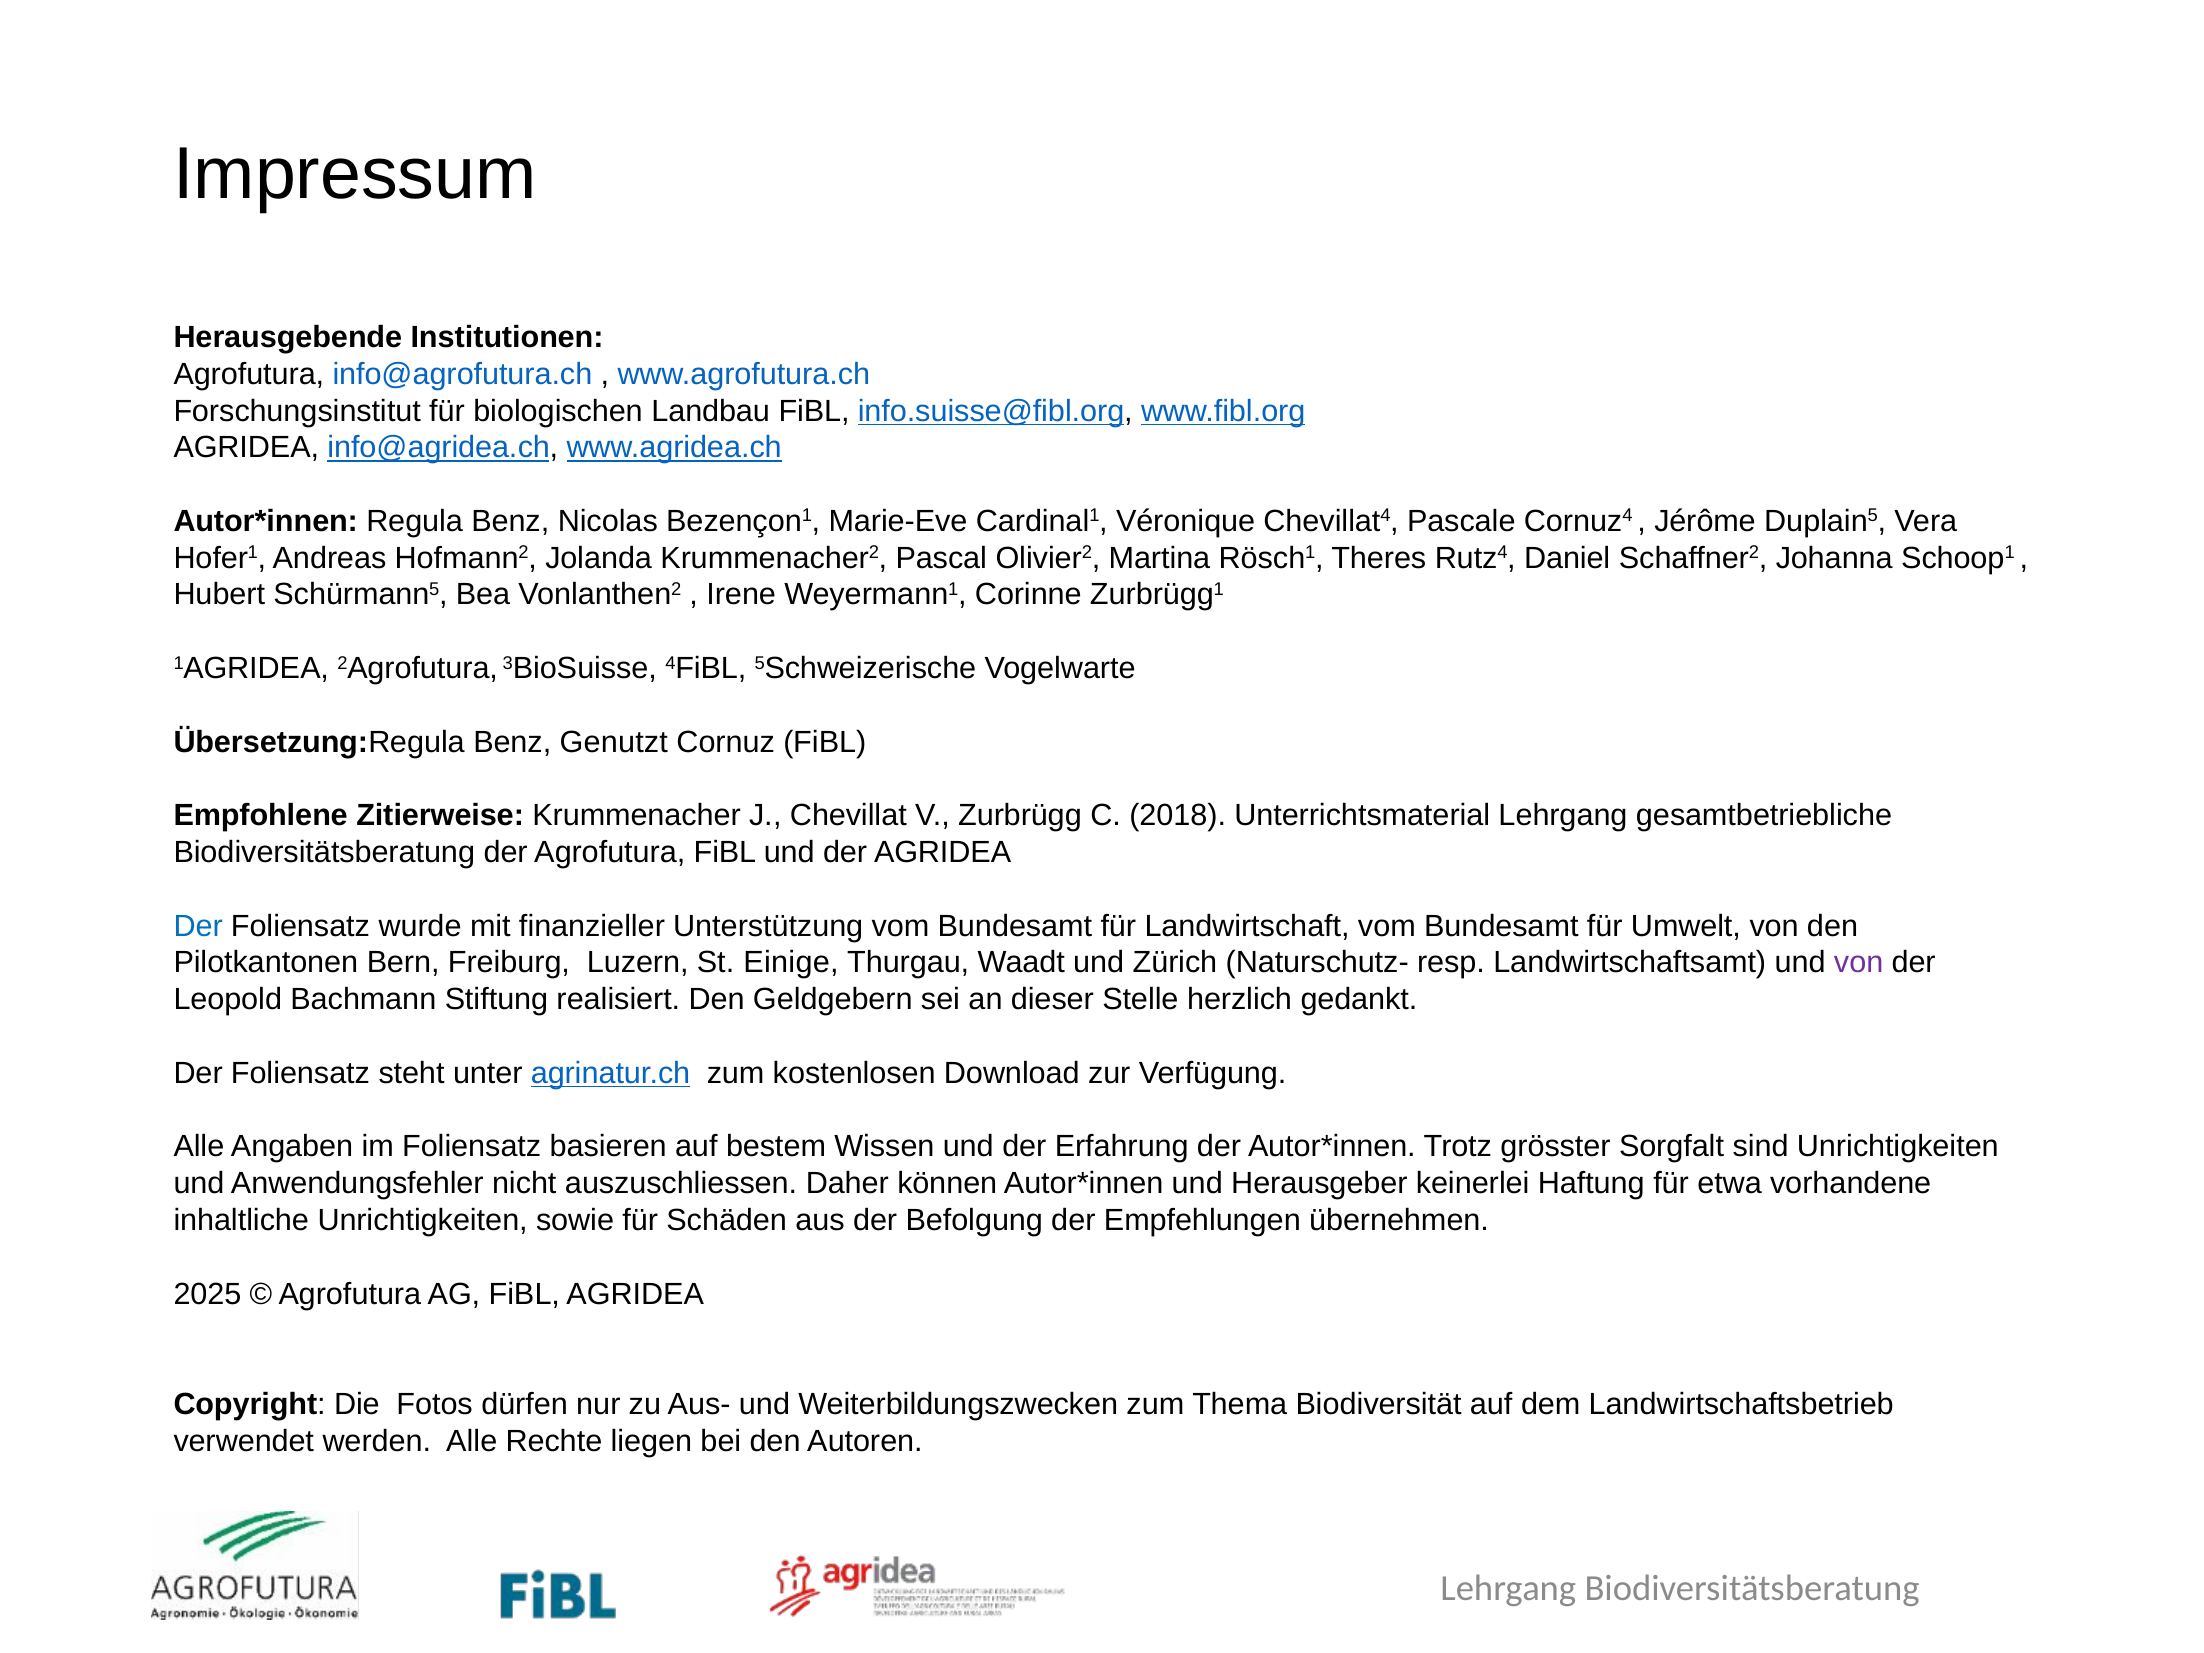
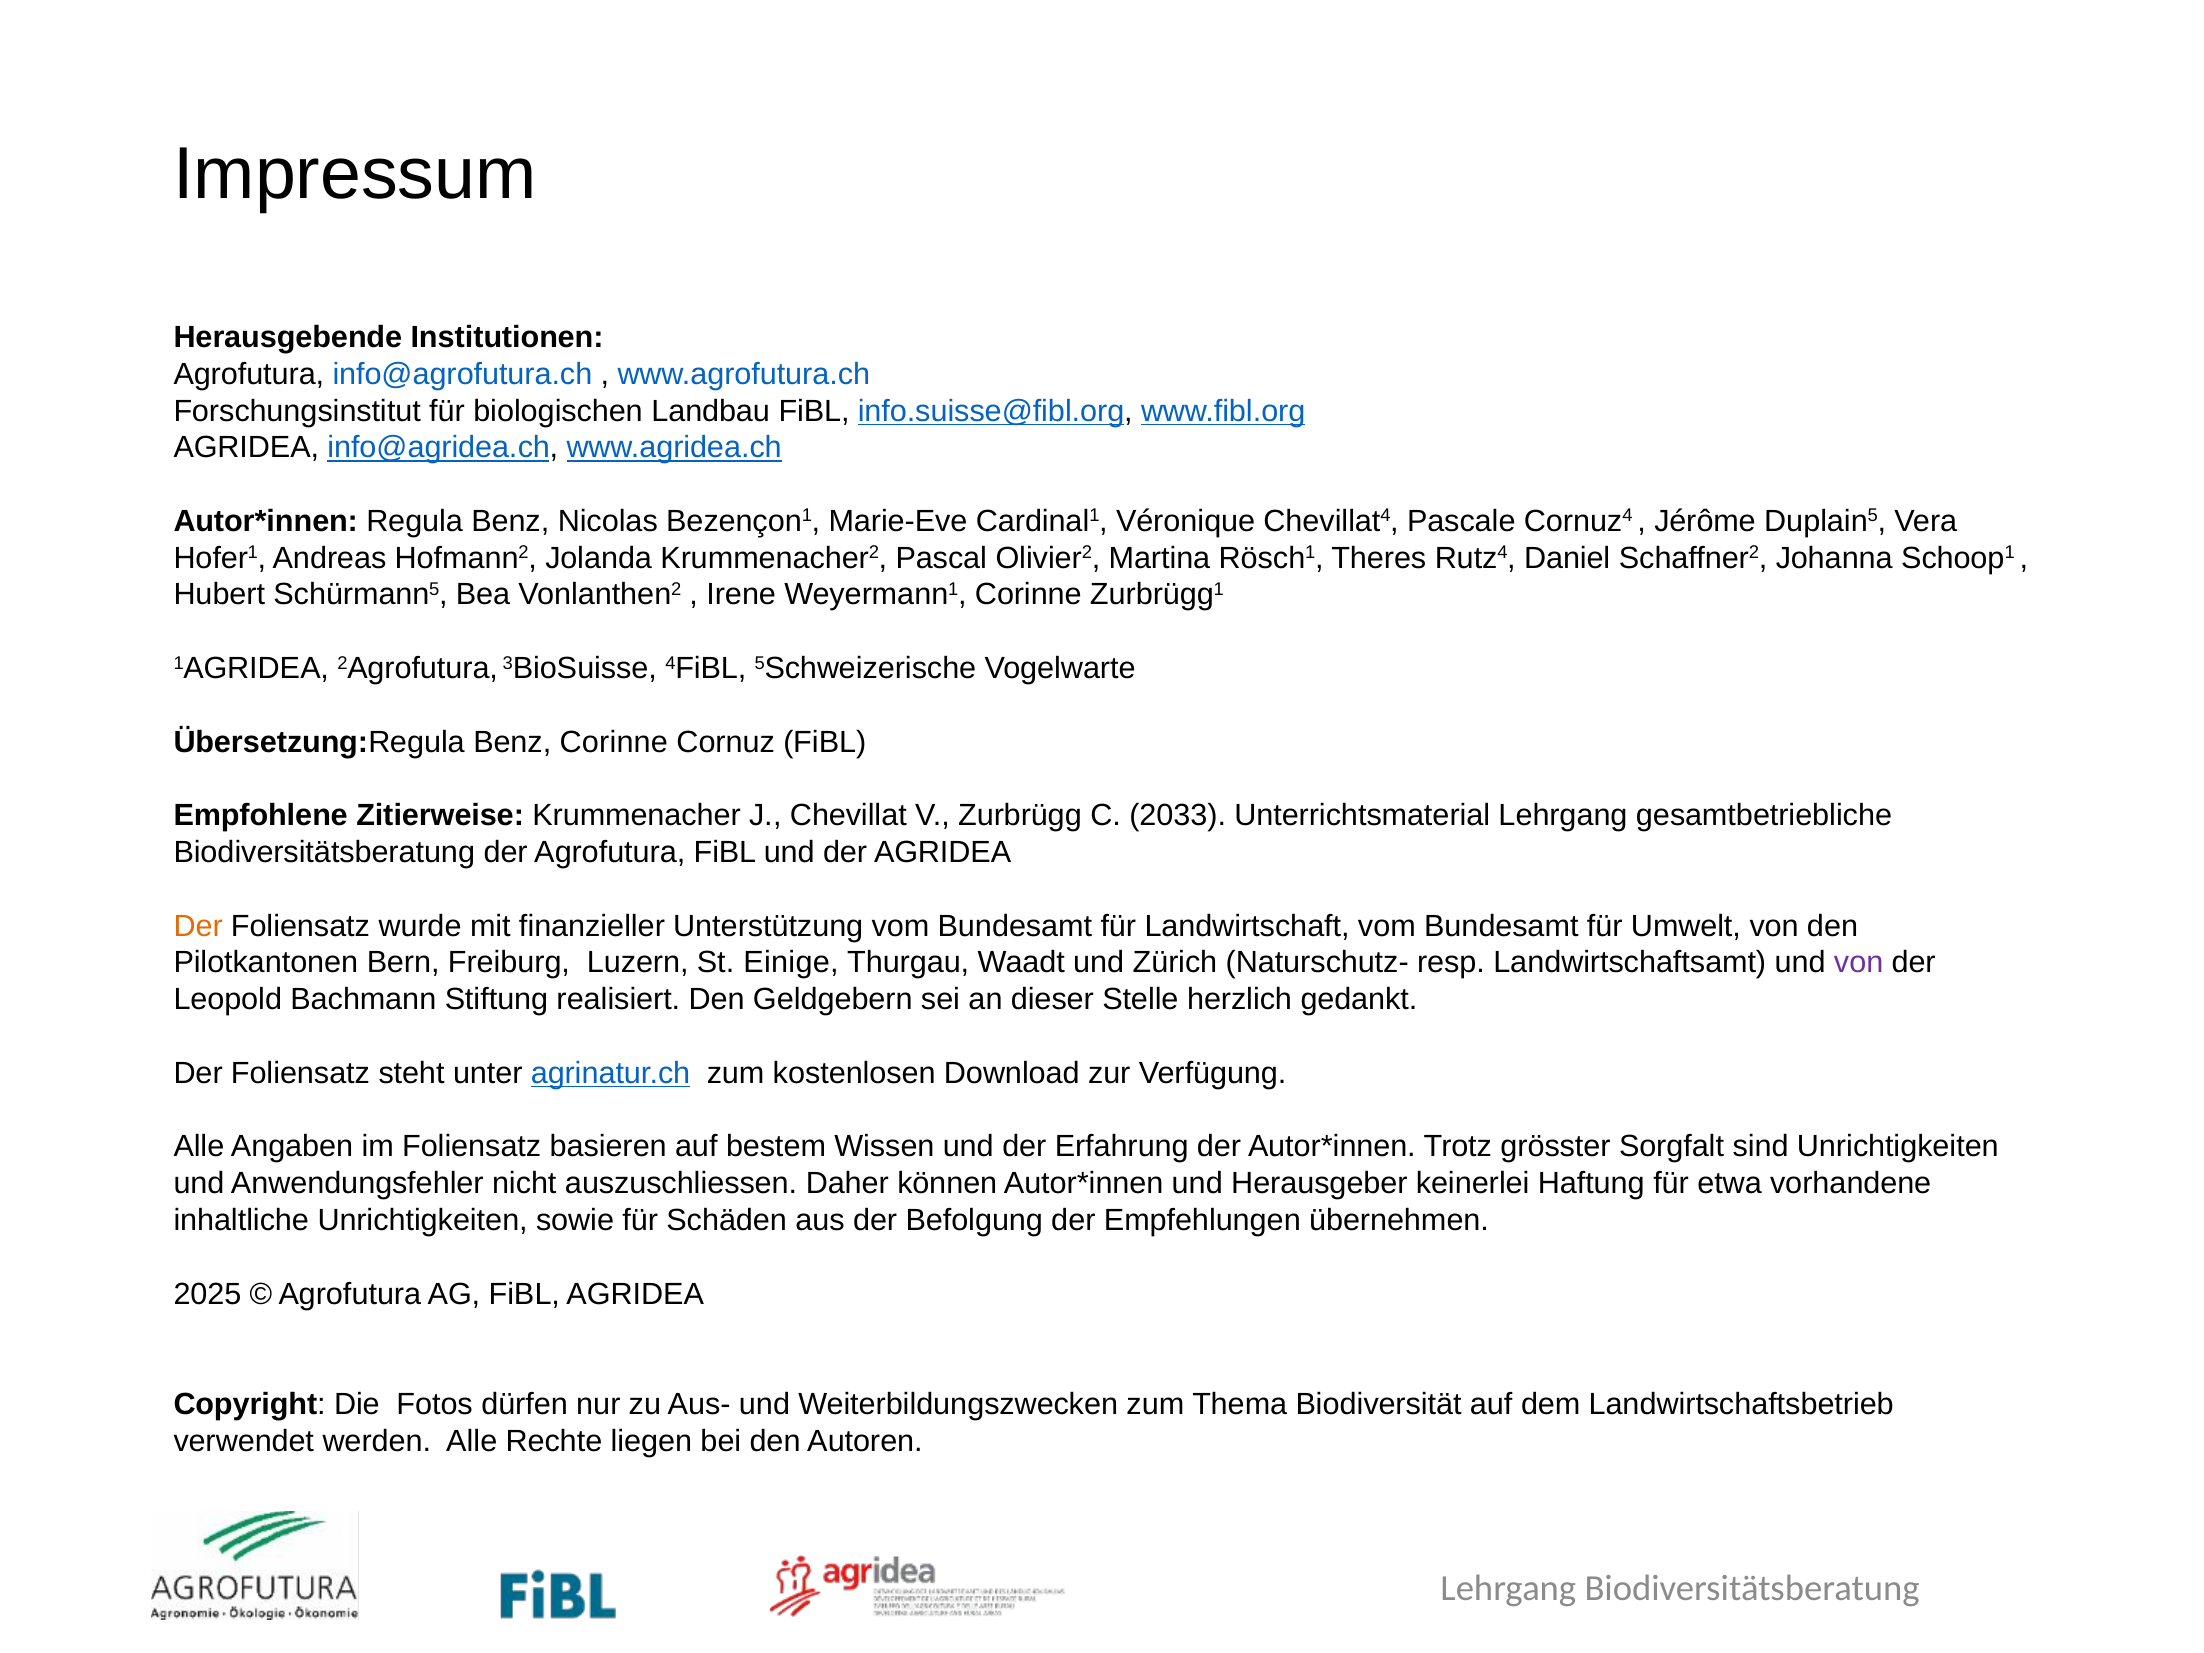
Benz Genutzt: Genutzt -> Corinne (614, 742)
2018: 2018 -> 2033 (1178, 816)
Der colour: blue -> orange (198, 926)
